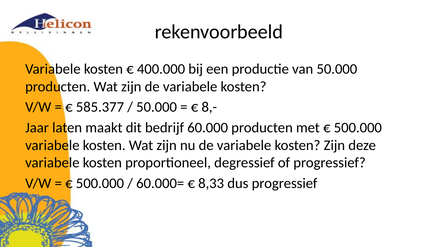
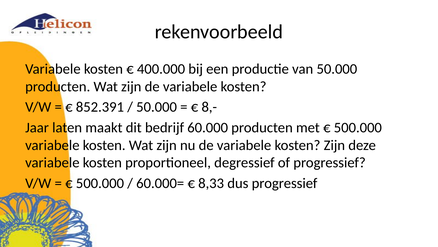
585.377: 585.377 -> 852.391 (100, 107)
